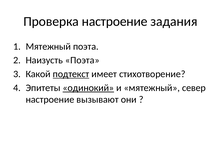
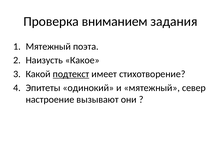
Проверка настроение: настроение -> вниманием (115, 21)
Наизусть Поэта: Поэта -> Какое (82, 60)
одинокий underline: present -> none (88, 88)
